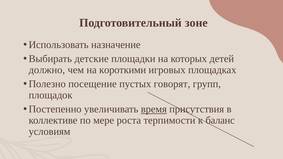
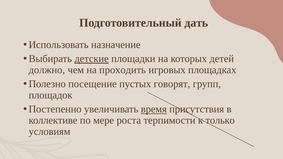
зоне: зоне -> дать (196, 23)
детские underline: none -> present (92, 59)
короткими: короткими -> проходить (123, 70)
баланс: баланс -> только (220, 120)
